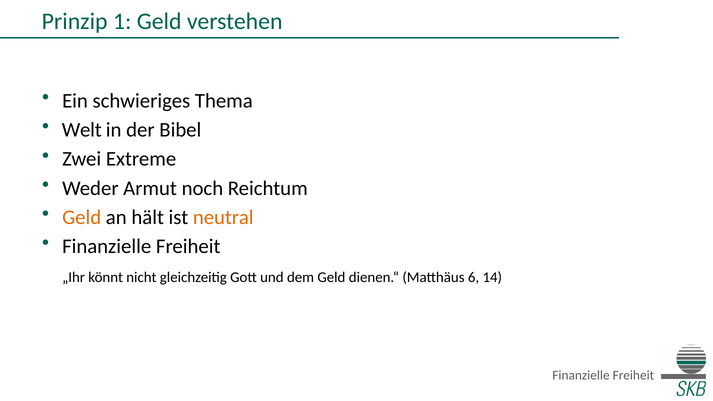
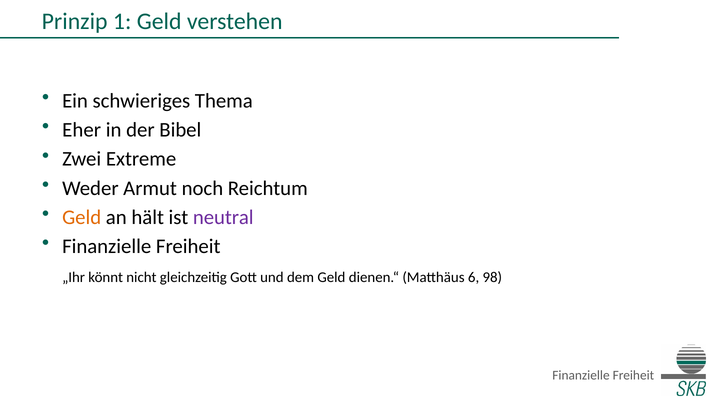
Welt: Welt -> Eher (82, 130)
neutral colour: orange -> purple (223, 217)
14: 14 -> 98 (492, 278)
